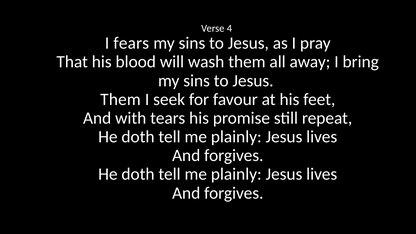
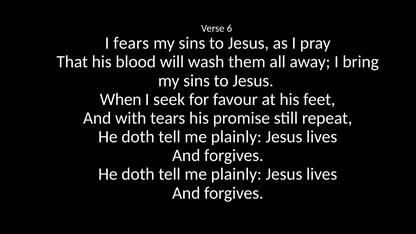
4: 4 -> 6 (229, 28)
Them: Them -> When (121, 99)
